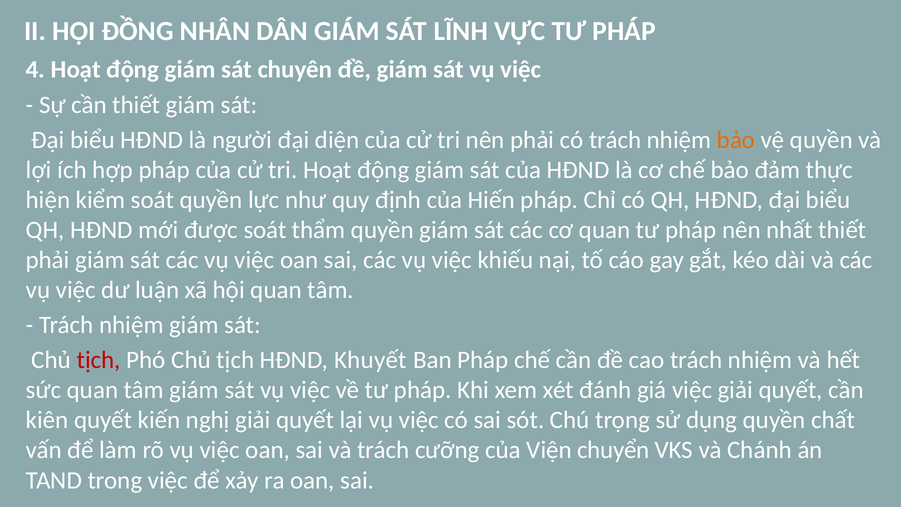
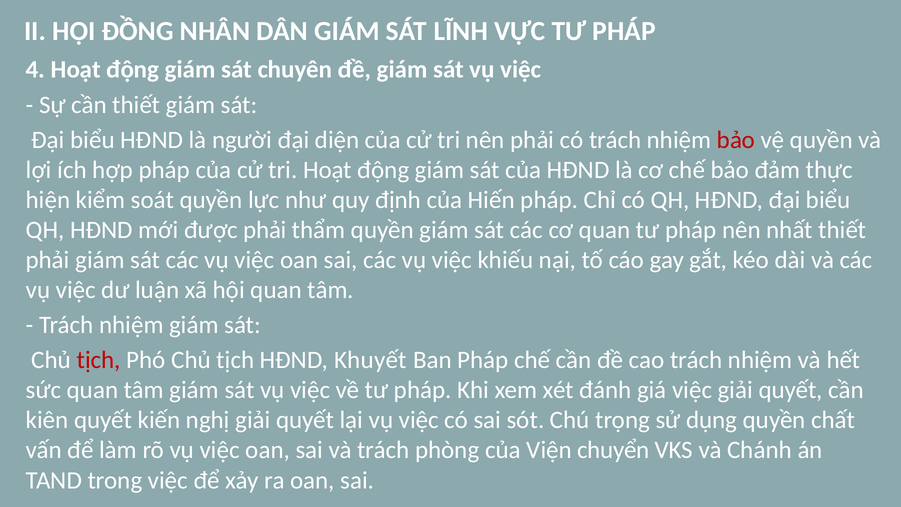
bảo colour: orange -> red (736, 140)
được soát: soát -> phải (265, 230)
cưỡng: cưỡng -> phòng (447, 450)
